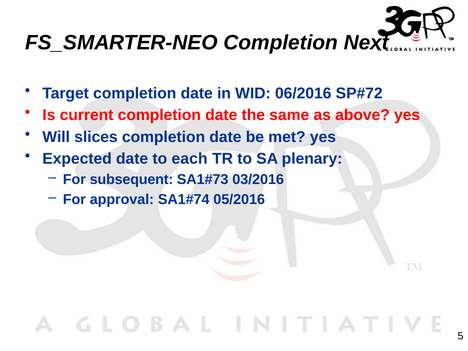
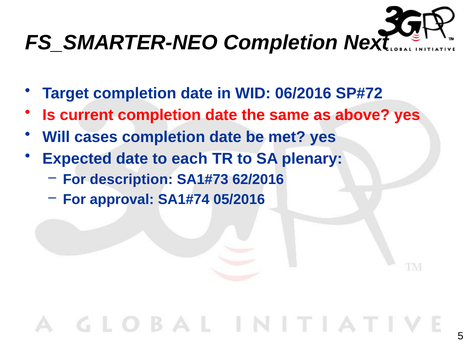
slices: slices -> cases (96, 137)
subsequent: subsequent -> description (131, 179)
03/2016: 03/2016 -> 62/2016 (258, 179)
